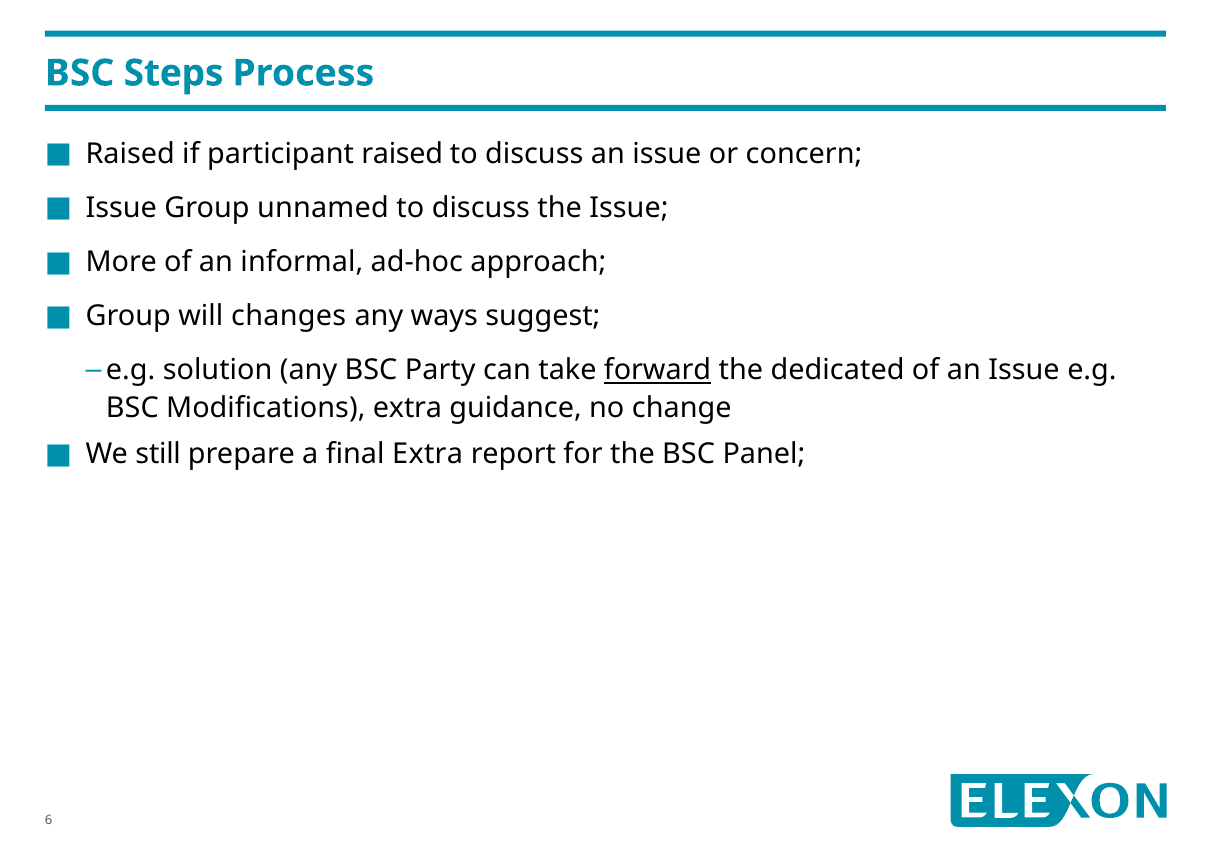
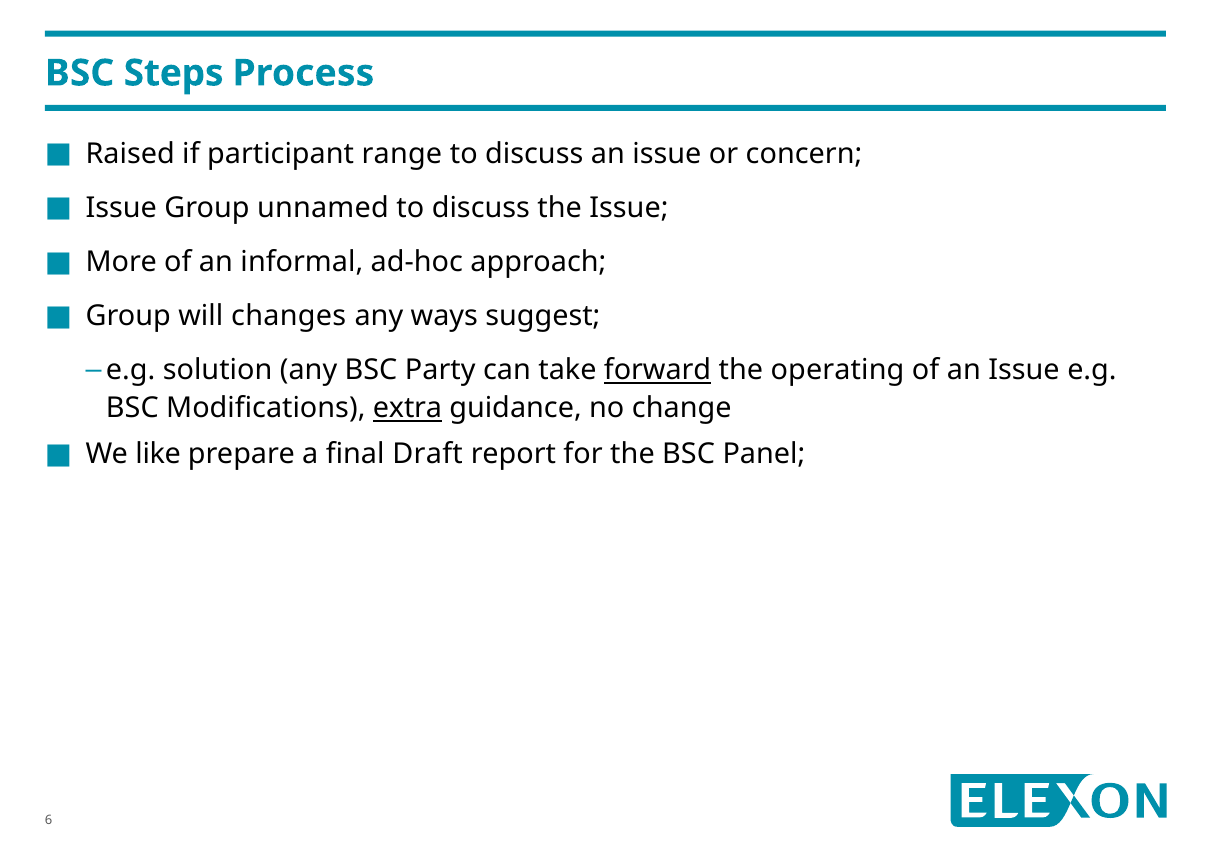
participant raised: raised -> range (402, 154)
dedicated: dedicated -> operating (838, 371)
extra underline: none -> present (407, 409)
still: still -> like (158, 455)
final Extra: Extra -> Draft (428, 455)
